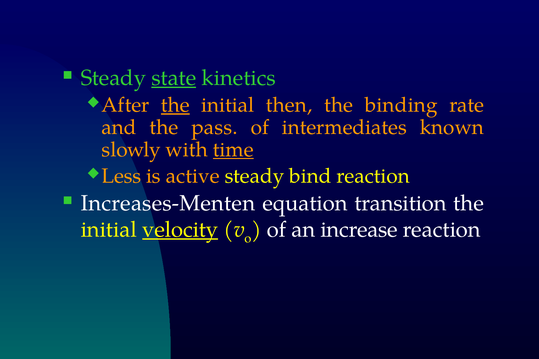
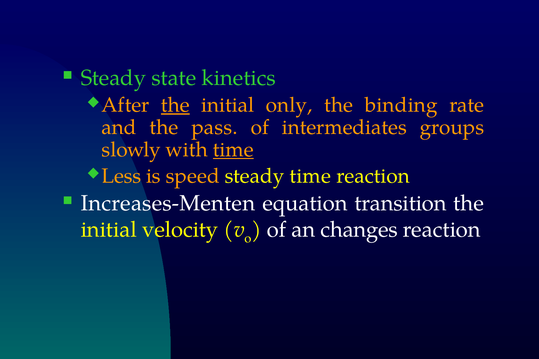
state underline: present -> none (174, 78)
then: then -> only (289, 105)
known: known -> groups (452, 127)
active: active -> speed (193, 176)
steady bind: bind -> time (310, 176)
velocity underline: present -> none (180, 230)
increase: increase -> changes (359, 230)
